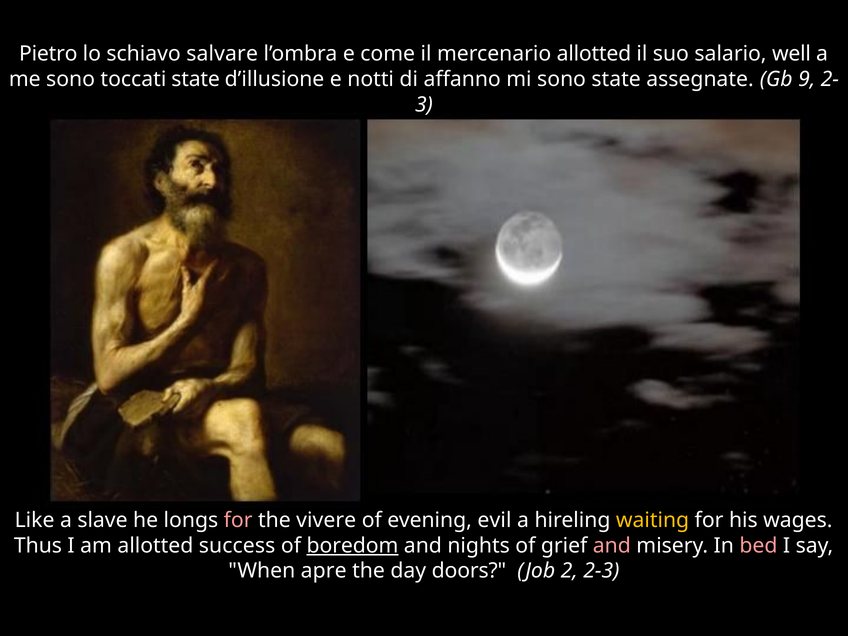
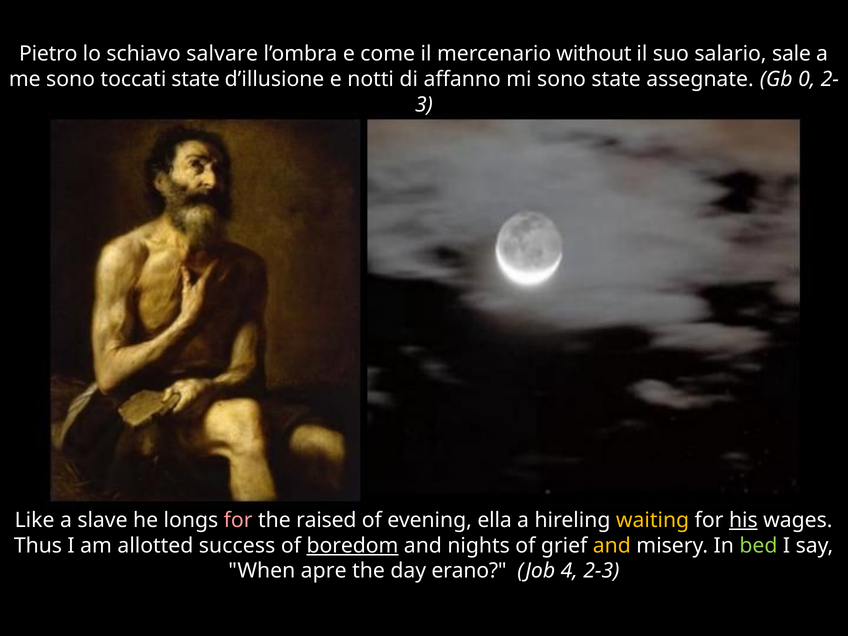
mercenario allotted: allotted -> without (594, 54)
well: well -> sale (791, 54)
9: 9 -> 0 (807, 79)
vivere: vivere -> raised (326, 520)
evil: evil -> ella (495, 520)
his underline: none -> present (743, 520)
and colour: pink -> yellow (612, 546)
bed colour: pink -> light green (758, 546)
doors: doors -> erano (469, 571)
2: 2 -> 4 (569, 571)
